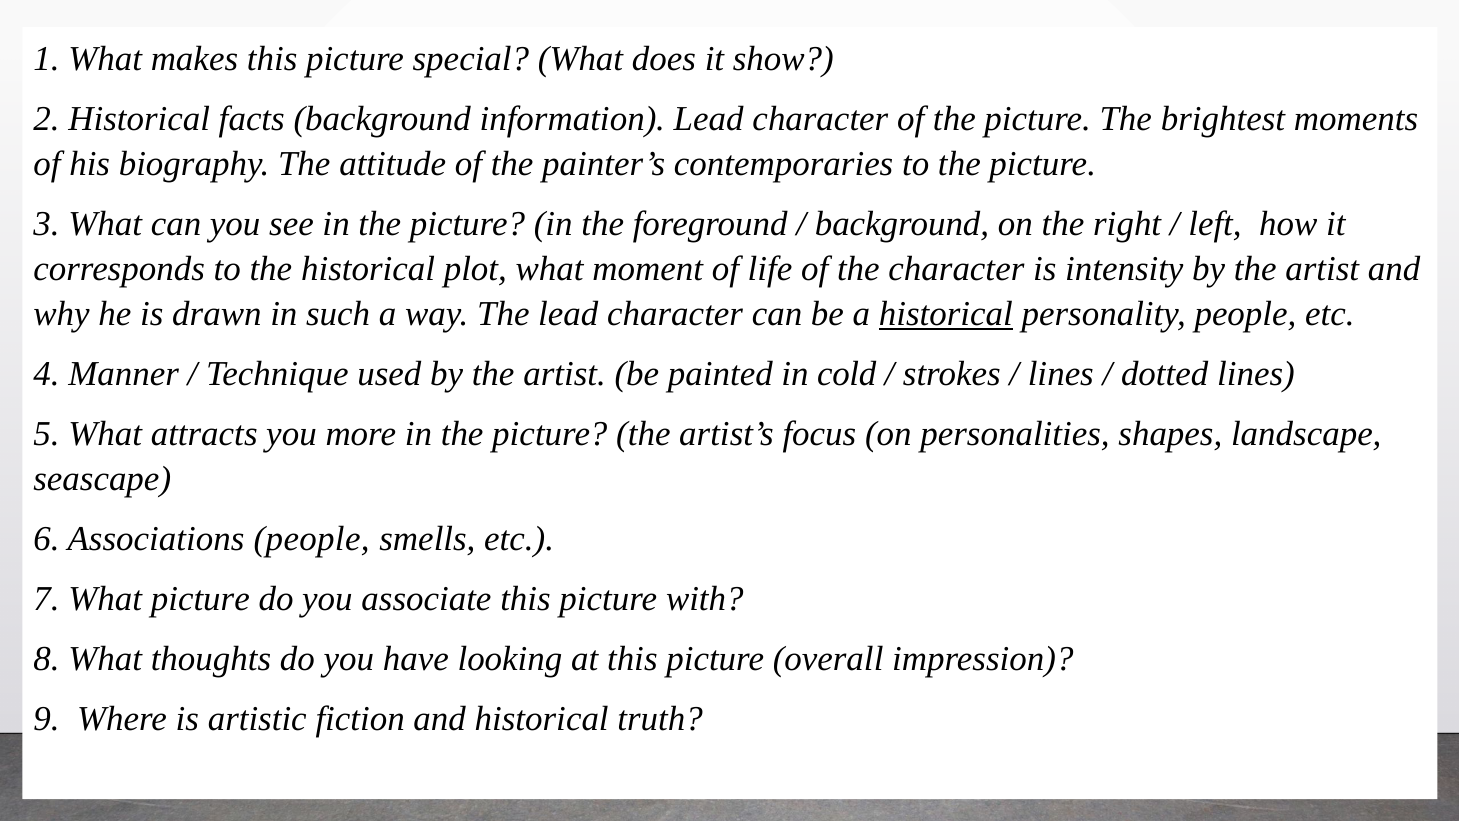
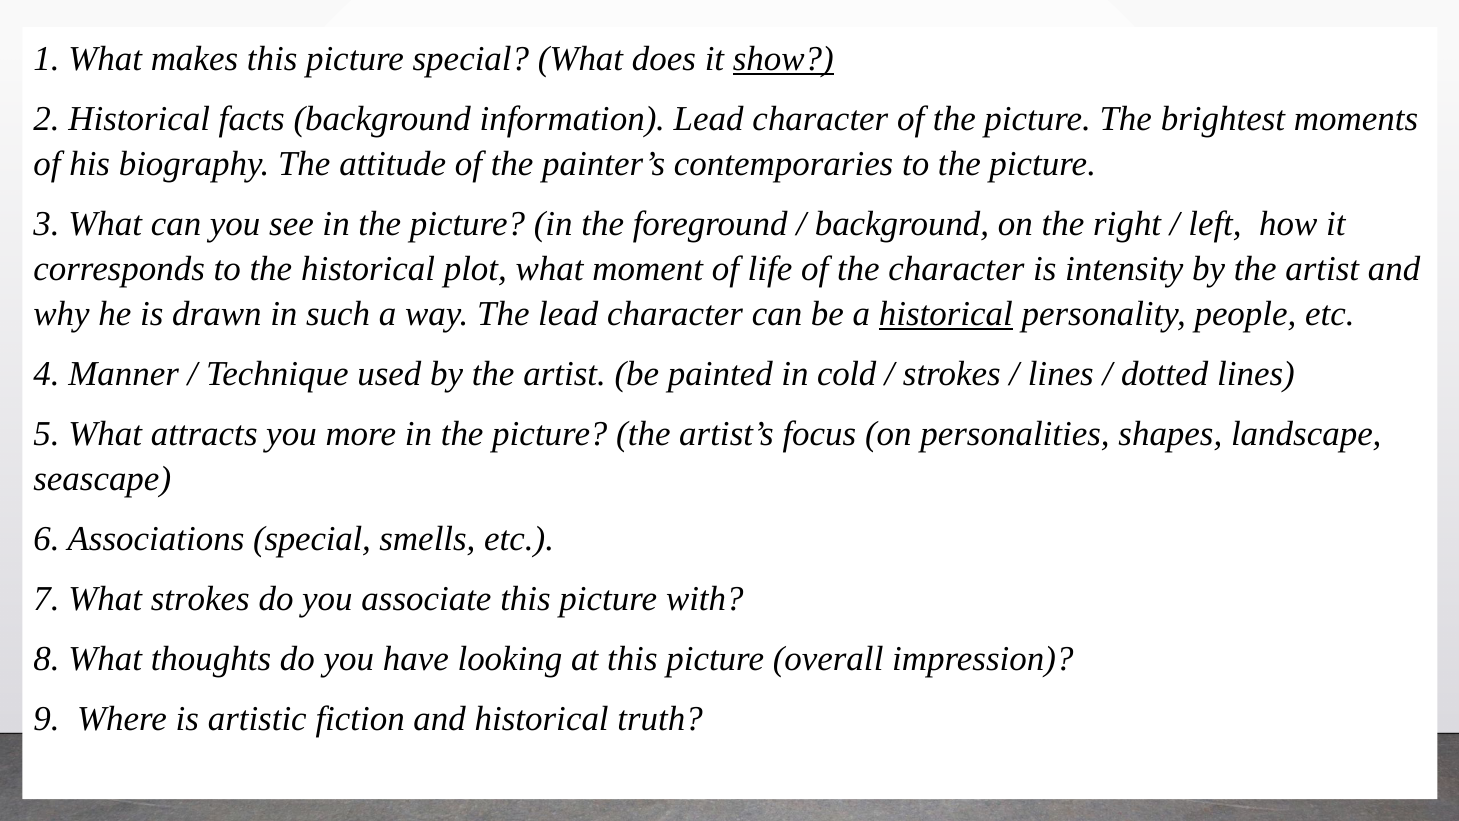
show underline: none -> present (783, 59)
Associations people: people -> special (312, 538)
What picture: picture -> strokes (200, 598)
